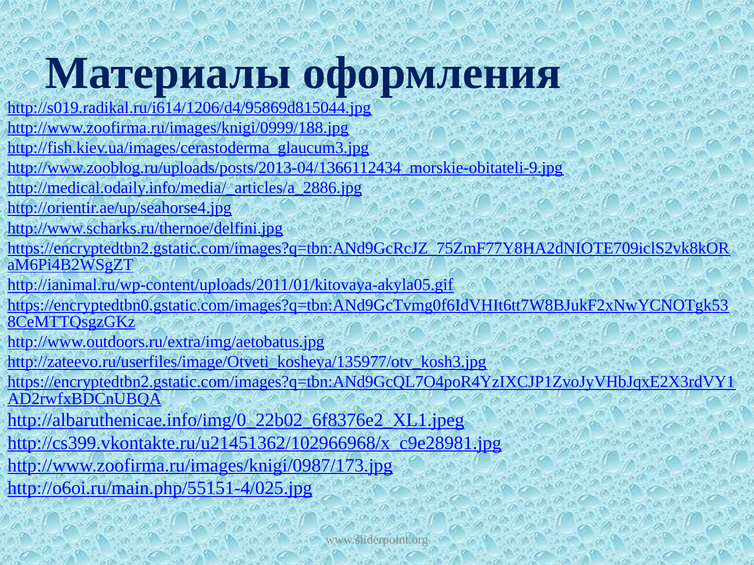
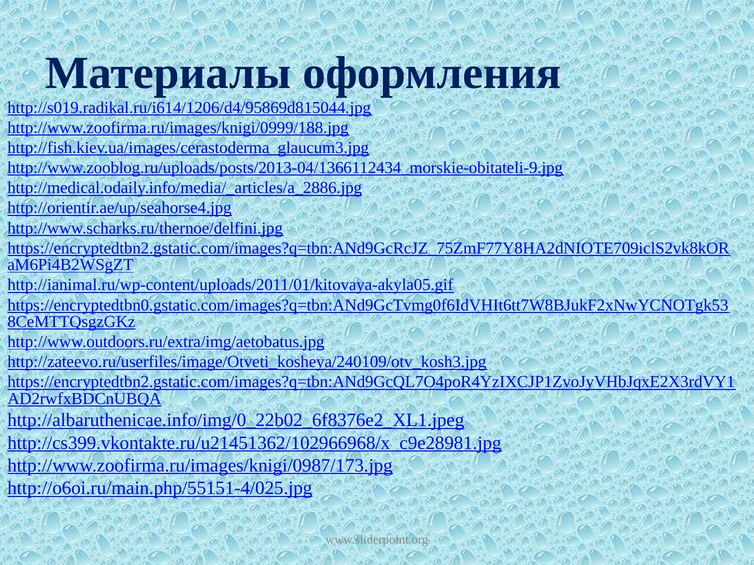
http://zateevo.ru/userfiles/image/Otveti_kosheya/135977/otv_kosh3.jpg: http://zateevo.ru/userfiles/image/Otveti_kosheya/135977/otv_kosh3.jpg -> http://zateevo.ru/userfiles/image/Otveti_kosheya/240109/otv_kosh3.jpg (247, 362)
